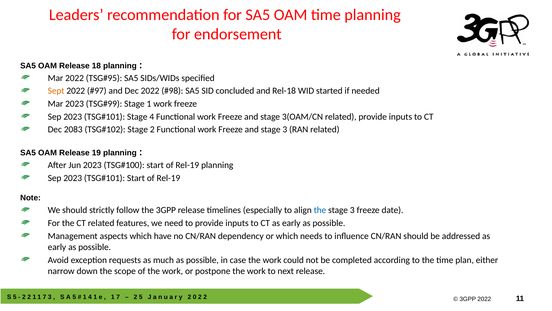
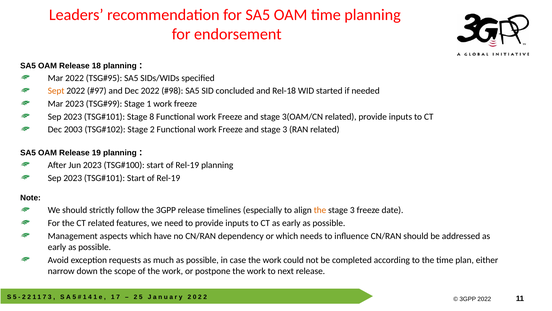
Stage 4: 4 -> 8 (152, 117)
2083: 2083 -> 2003 (73, 129)
the colour: blue -> orange (320, 210)
